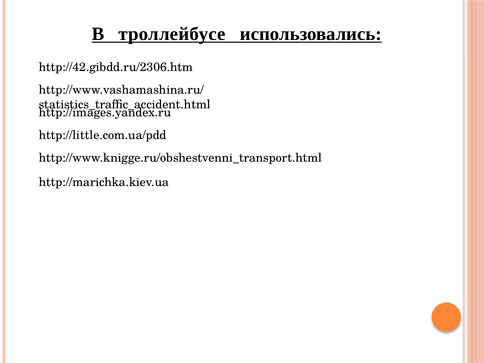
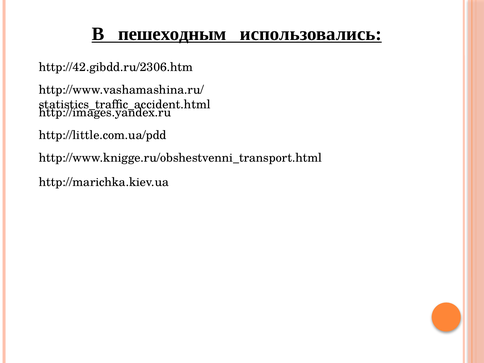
троллейбусе: троллейбусе -> пешеходным (172, 34)
